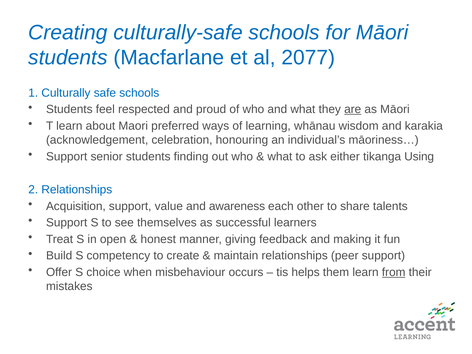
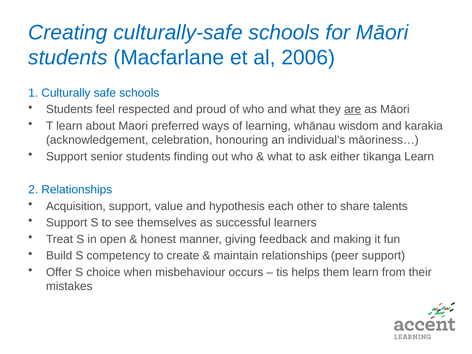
2077: 2077 -> 2006 (308, 58)
tikanga Using: Using -> Learn (419, 157)
awareness: awareness -> hypothesis (237, 206)
from underline: present -> none (394, 272)
